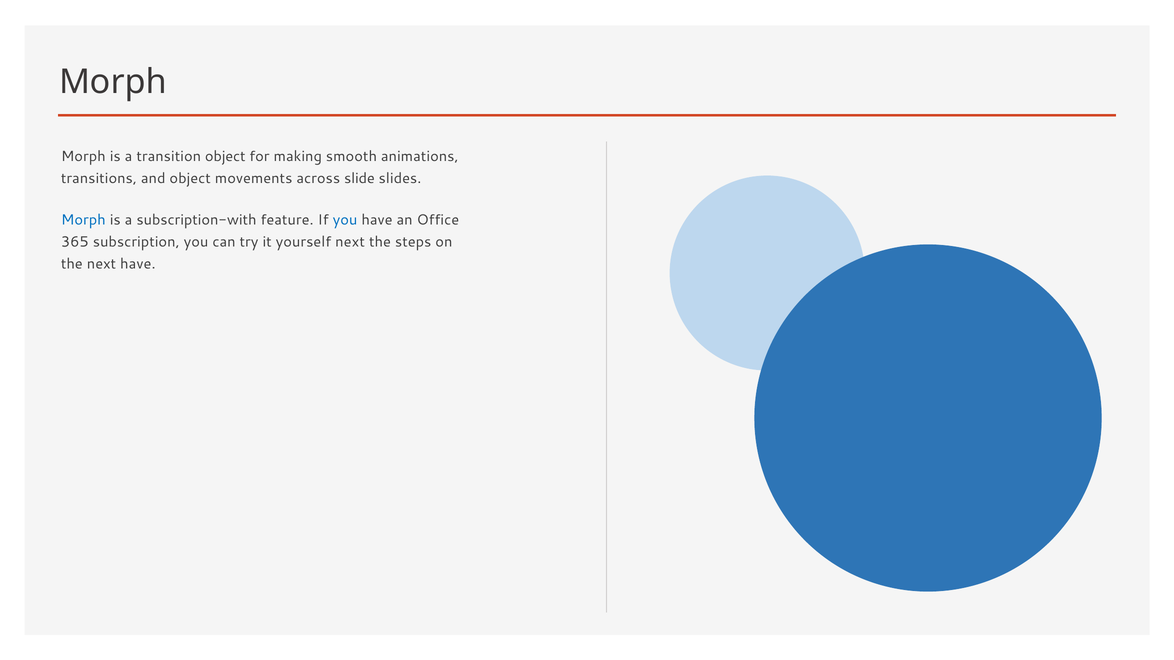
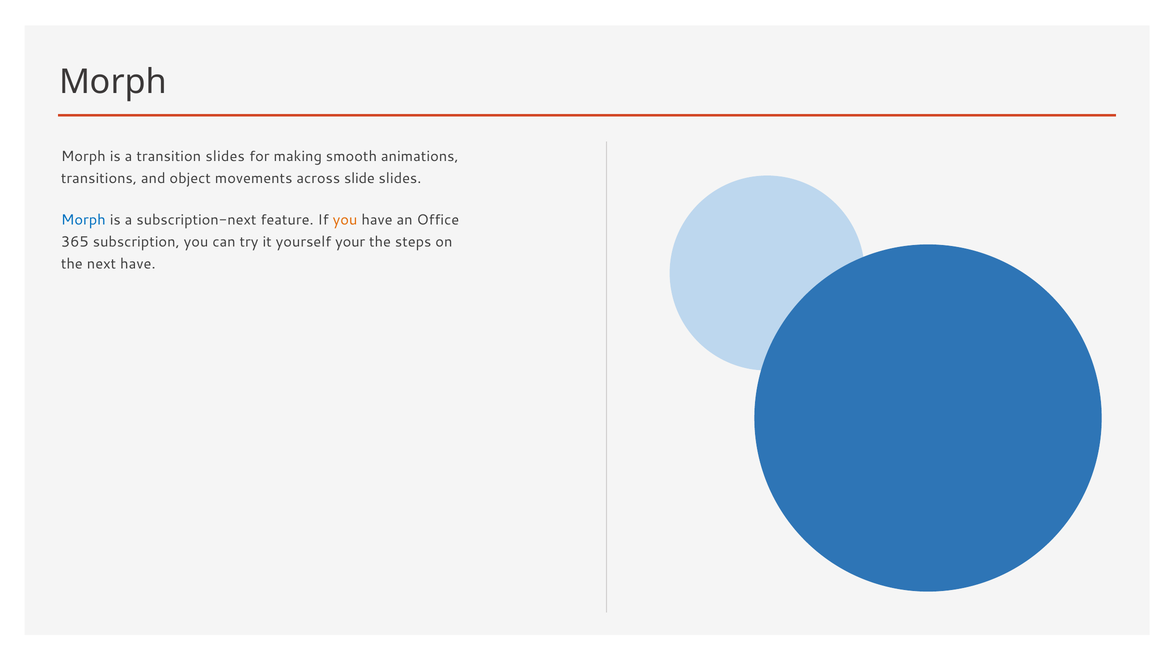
transition object: object -> slides (225, 156)
subscription-with: subscription-with -> subscription-next (196, 220)
you colour: blue -> orange (345, 220)
yourself next: next -> your (350, 242)
